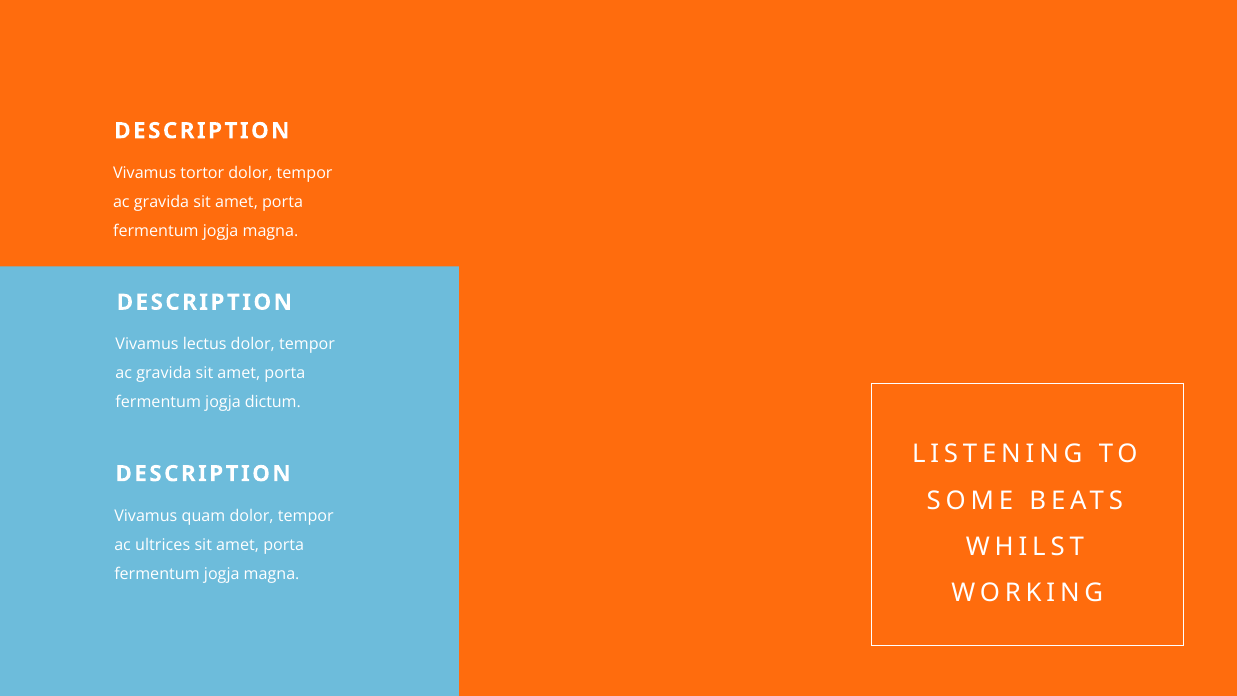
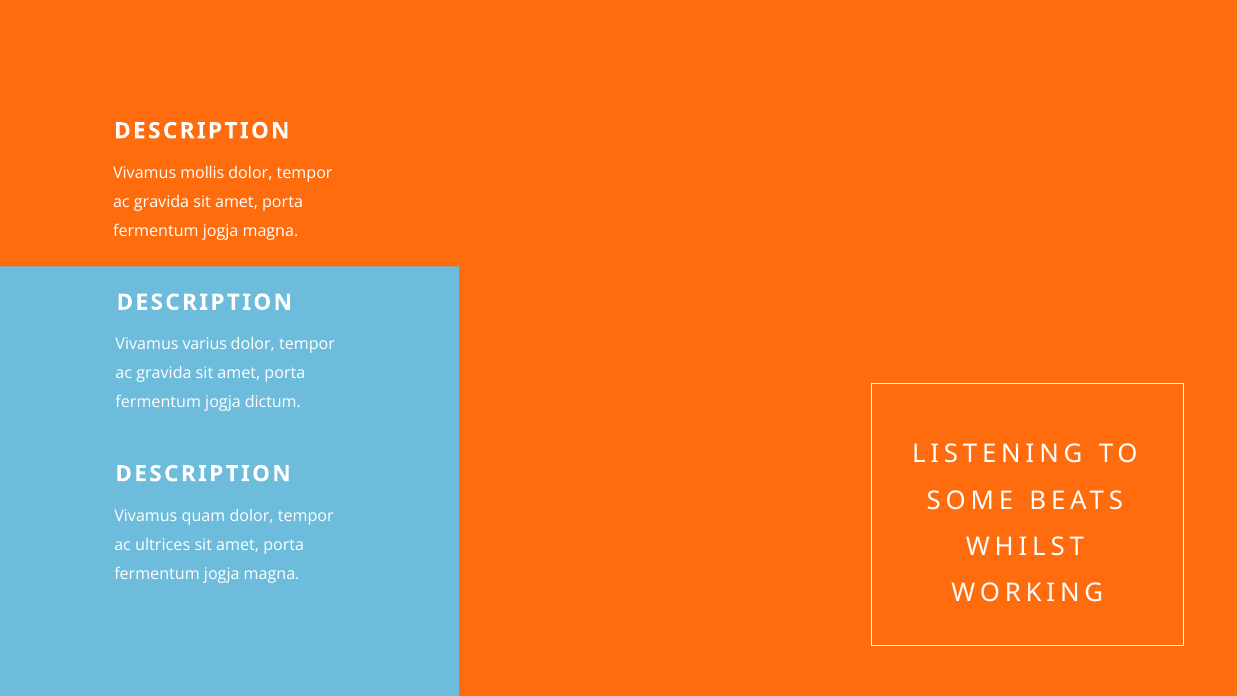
tortor: tortor -> mollis (202, 173)
lectus: lectus -> varius (205, 344)
